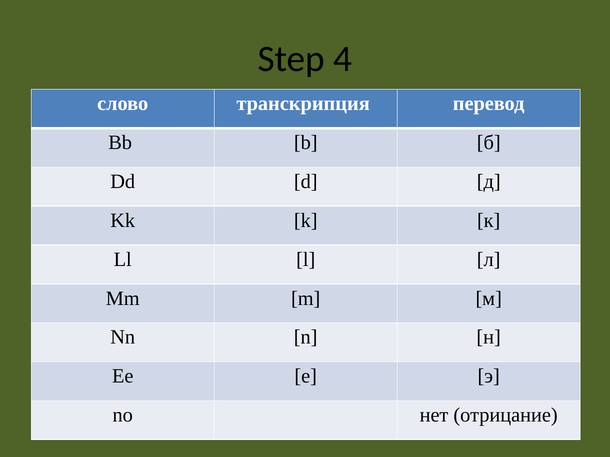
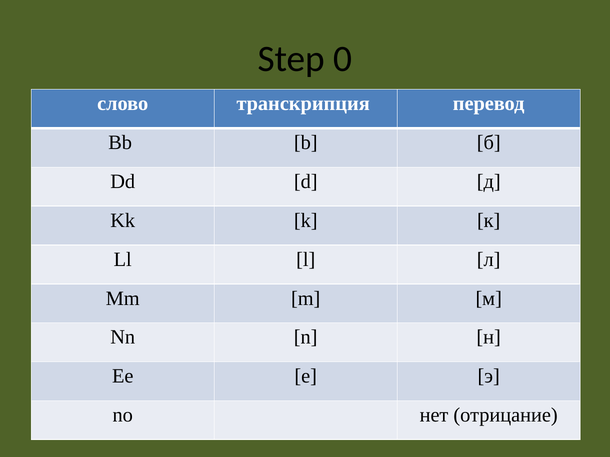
4: 4 -> 0 (343, 59)
